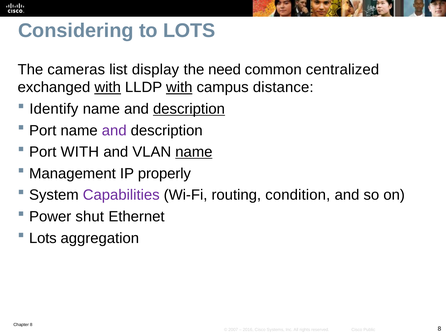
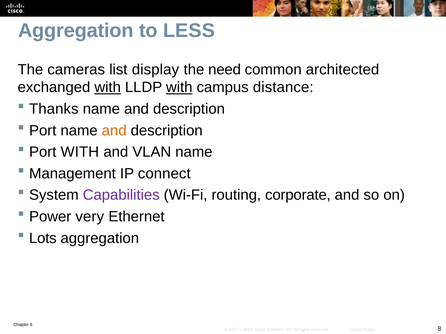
Considering: Considering -> Aggregation (76, 31)
to LOTS: LOTS -> LESS (189, 31)
centralized: centralized -> architected (343, 70)
Identify: Identify -> Thanks (54, 109)
description underline: present -> none (189, 109)
and colour: purple -> orange (114, 131)
name underline: present -> none (194, 152)
properly: properly -> connect (164, 174)
condition: condition -> corporate (298, 195)
shut: shut -> very (90, 217)
